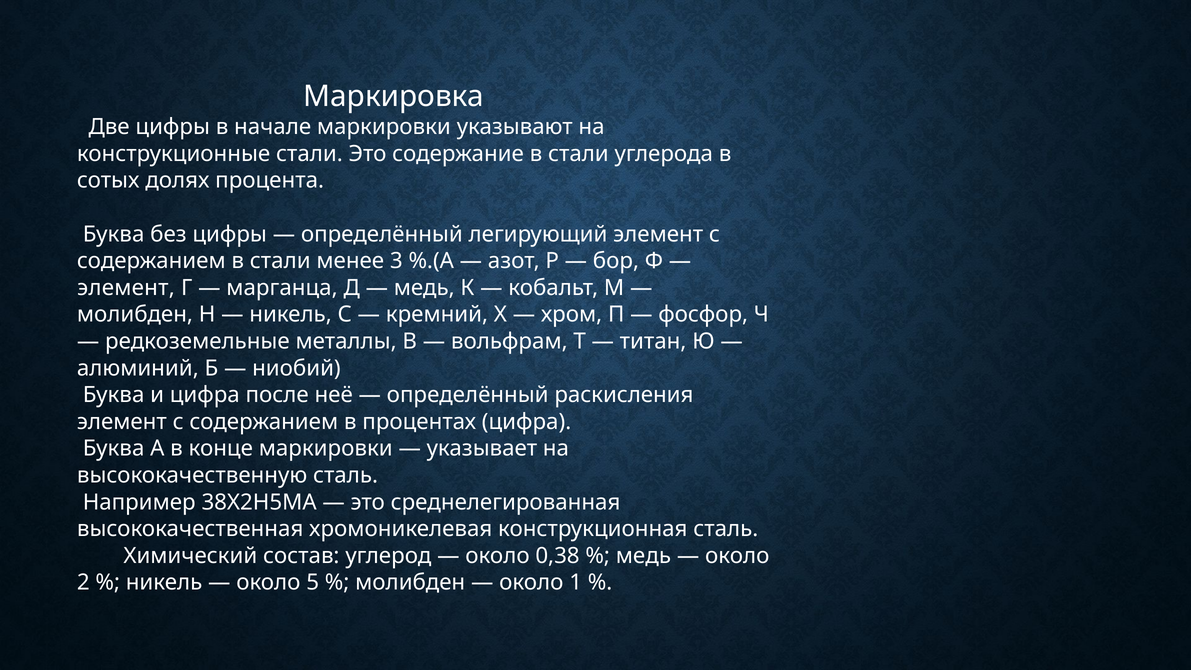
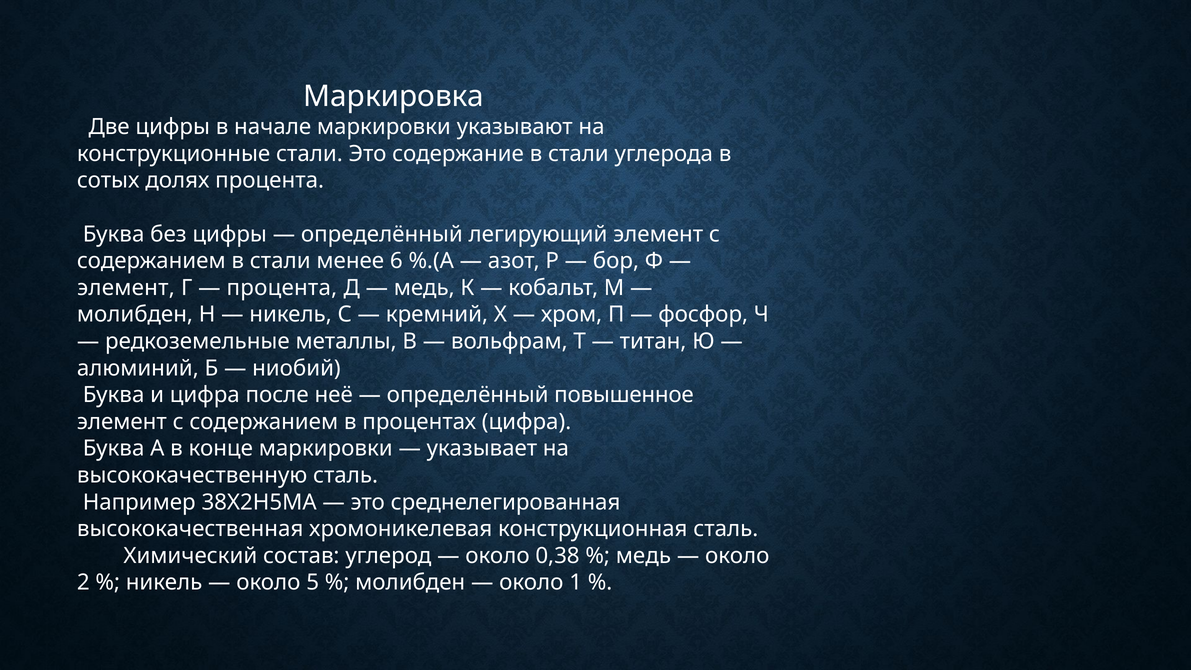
3: 3 -> 6 (396, 261)
марганца: марганца -> процента (282, 288)
раскисления: раскисления -> повышенное (624, 395)
